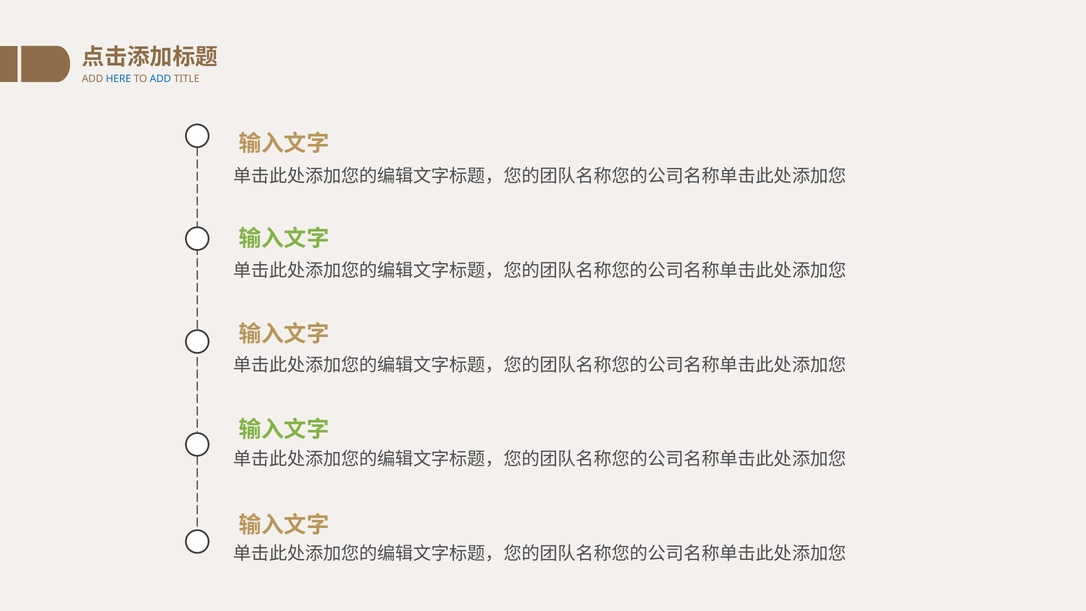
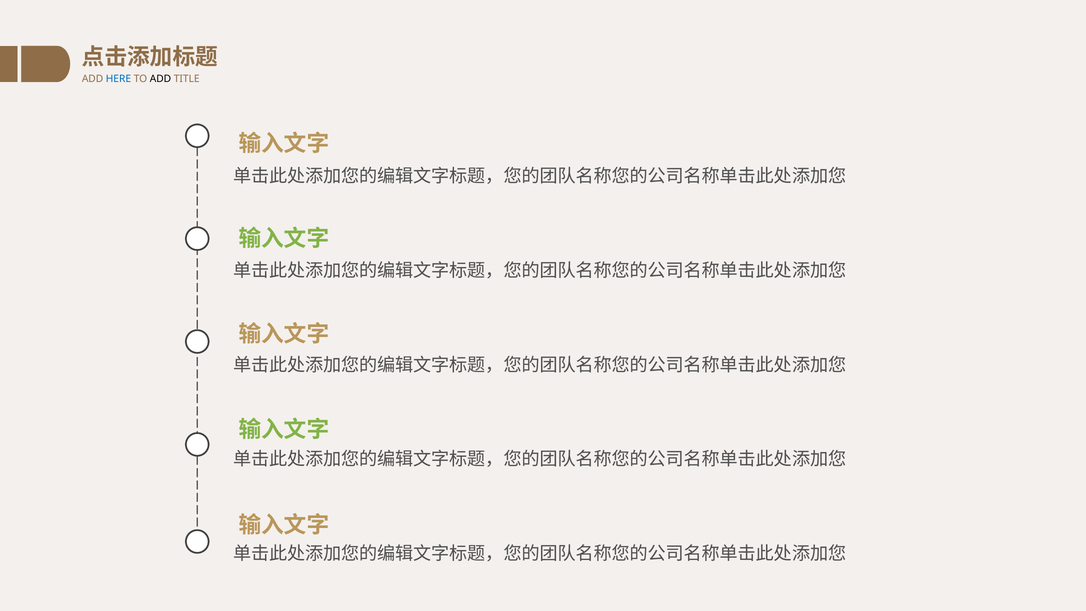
ADD colour: blue -> black (160, 79)
